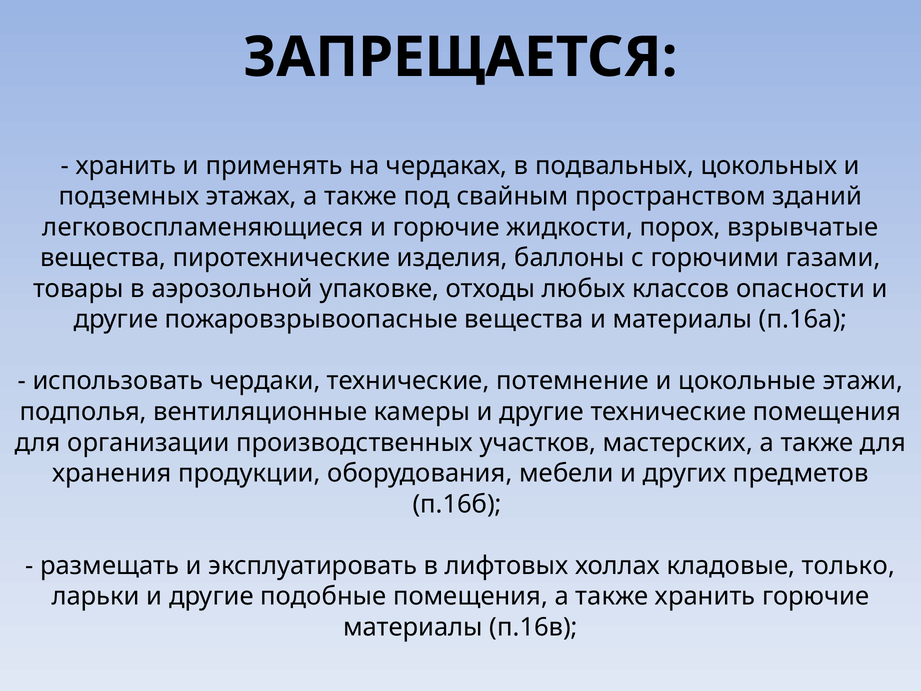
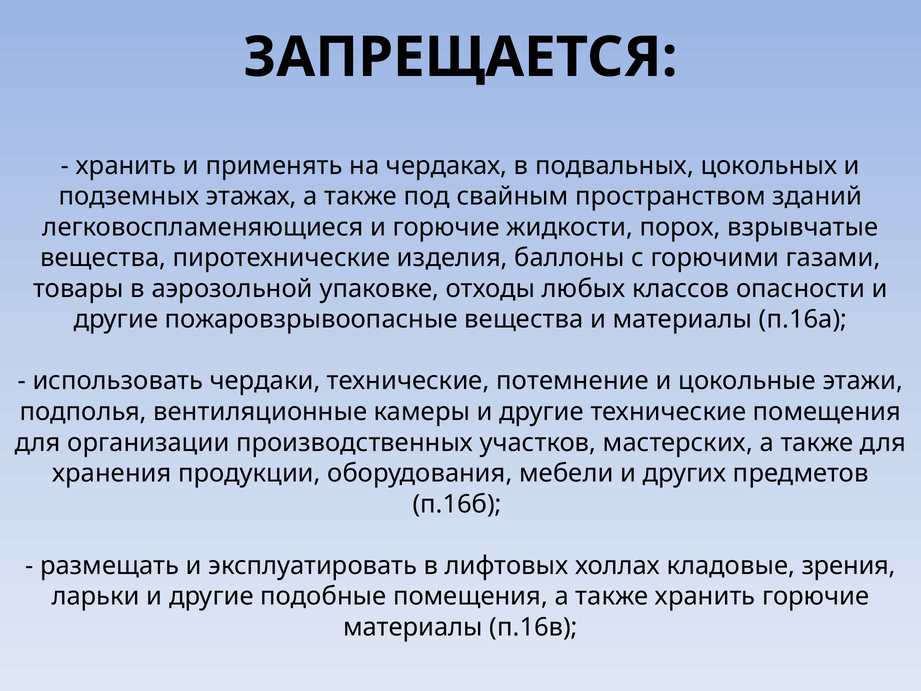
только: только -> зрения (849, 565)
